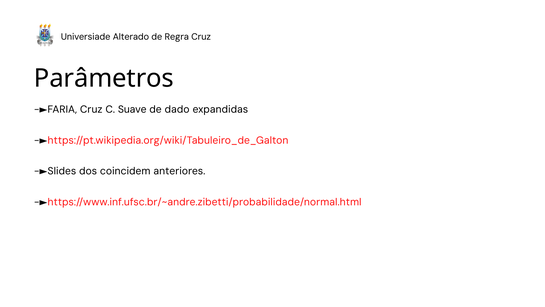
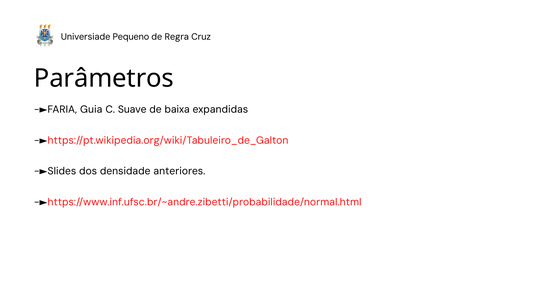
Alterado: Alterado -> Pequeno (131, 37)
Cruz: Cruz -> Guia (91, 109)
dado: dado -> baixa (177, 109)
coincidem: coincidem -> densidade (125, 171)
